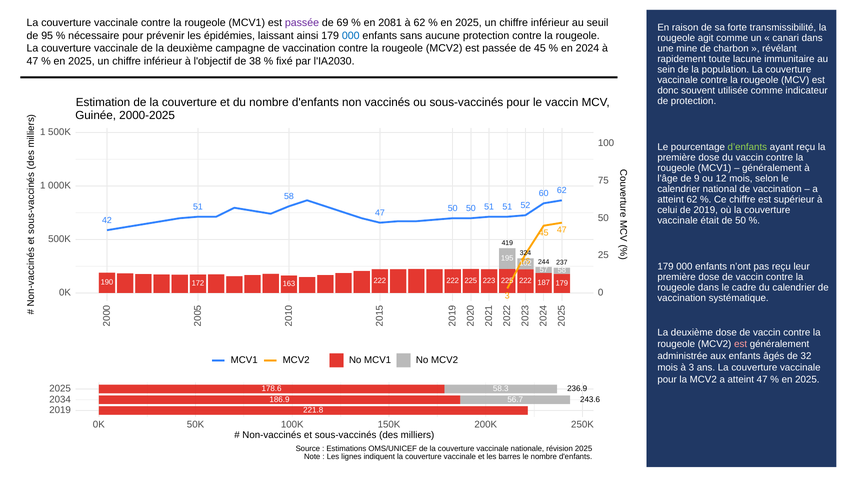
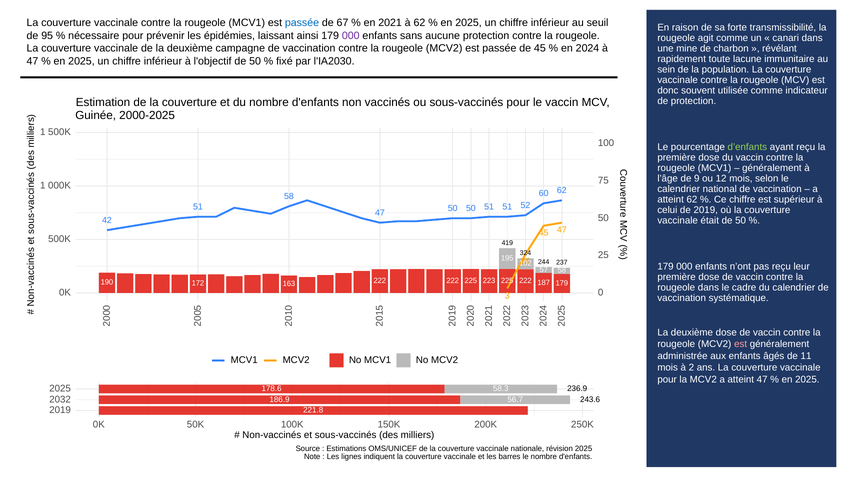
passée colour: purple -> blue (302, 23)
69: 69 -> 67 (343, 23)
2081: 2081 -> 2021 (390, 23)
000 colour: blue -> purple (351, 36)
l'objectif de 38: 38 -> 50 (255, 61)
32: 32 -> 11 (806, 356)
à 3: 3 -> 2 (691, 367)
2034: 2034 -> 2032 (60, 399)
